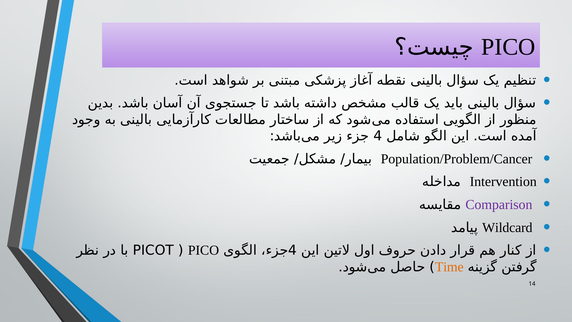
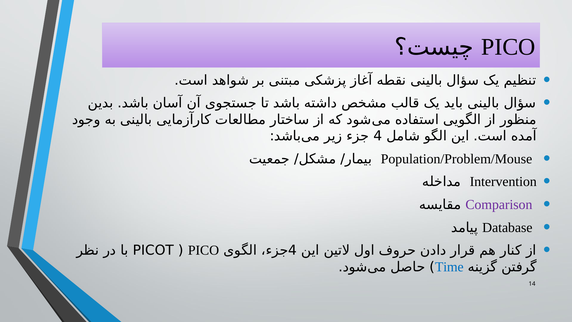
Population/Problem/Cancer: Population/Problem/Cancer -> Population/Problem/Mouse (456, 159)
Wildcard: Wildcard -> Database (507, 227)
Time colour: orange -> blue (449, 267)
